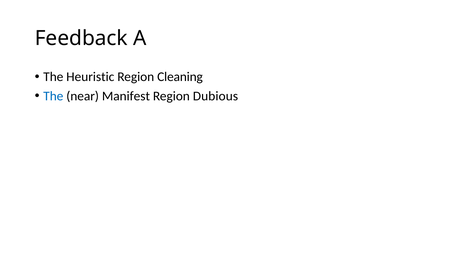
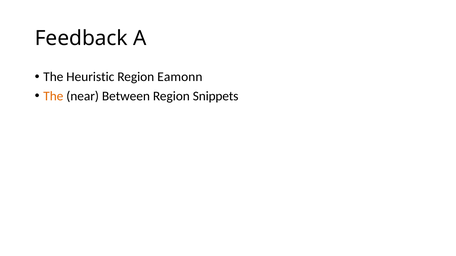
Cleaning: Cleaning -> Eamonn (180, 77)
The colour: blue -> orange (53, 96)
Manifest: Manifest -> Between (126, 96)
Dubious: Dubious -> Snippets (216, 96)
